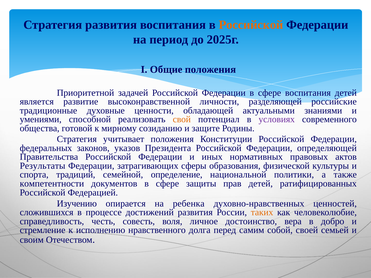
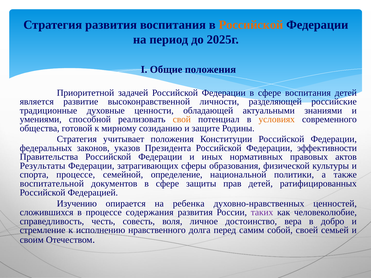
условиях colour: purple -> orange (277, 120)
определяющей: определяющей -> эффективности (327, 148)
спорта традиций: традиций -> процессе (76, 175)
компетентности: компетентности -> воспитательной (52, 184)
достижений: достижений -> содержания (150, 213)
таких colour: orange -> purple (262, 213)
